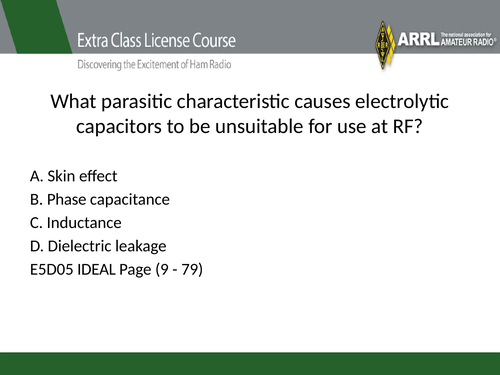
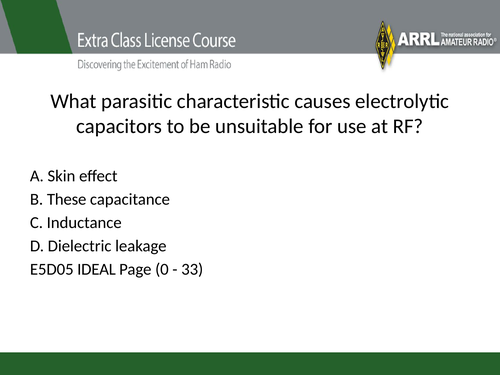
Phase: Phase -> These (67, 199)
9: 9 -> 0 (162, 269)
79: 79 -> 33 (192, 269)
